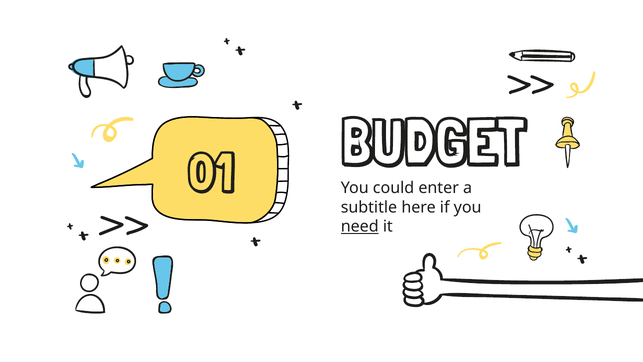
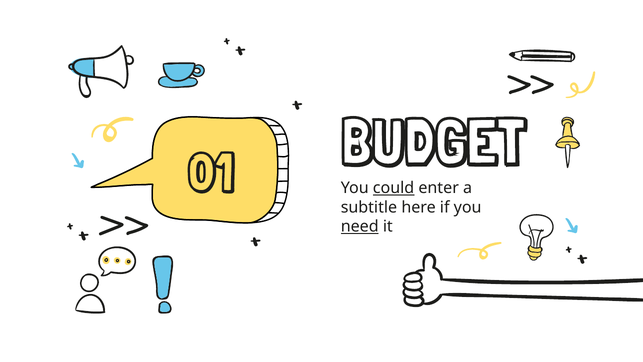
could underline: none -> present (394, 188)
